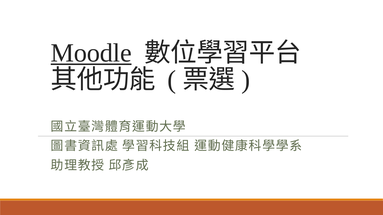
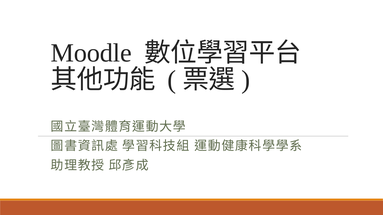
Moodle underline: present -> none (91, 53)
